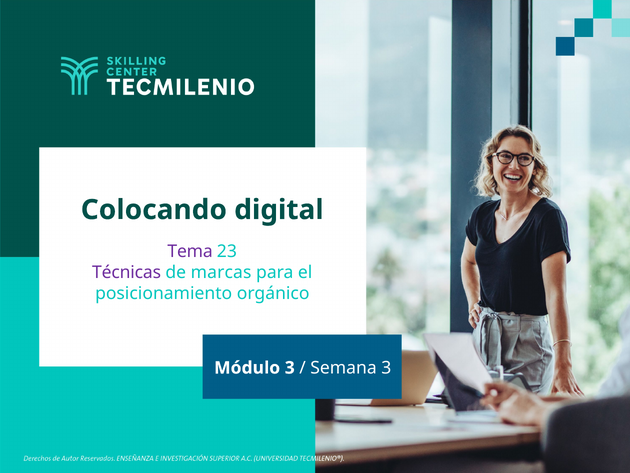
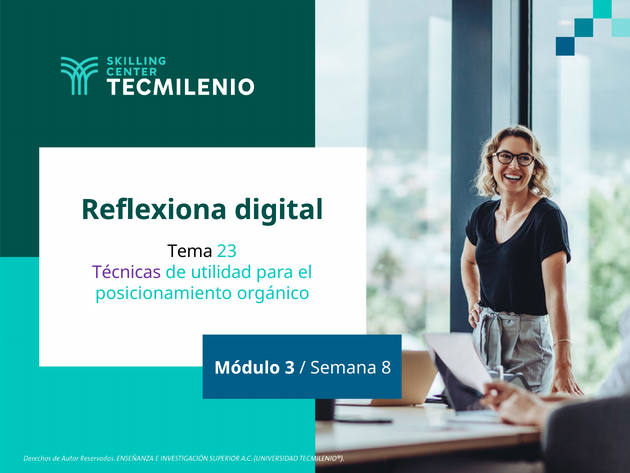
Colocando: Colocando -> Reflexiona (154, 210)
Tema colour: purple -> black (190, 251)
marcas: marcas -> utilidad (221, 272)
Semana 3: 3 -> 8 (386, 367)
